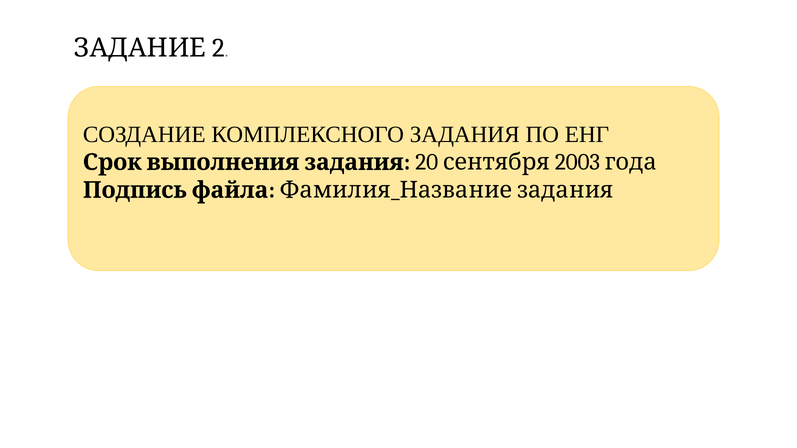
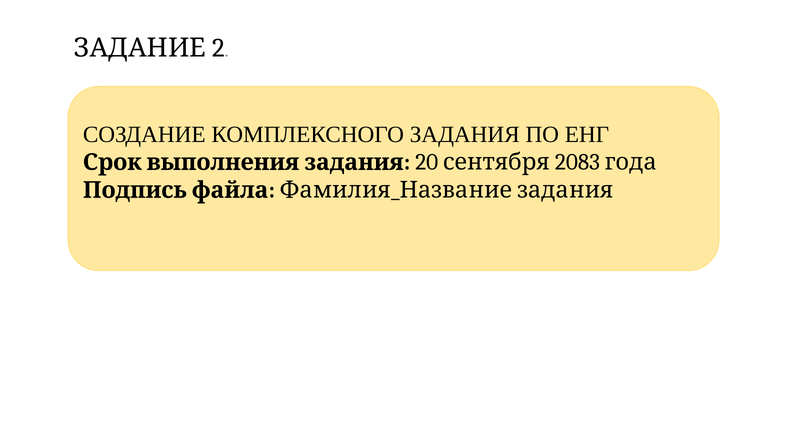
2003: 2003 -> 2083 (577, 162)
